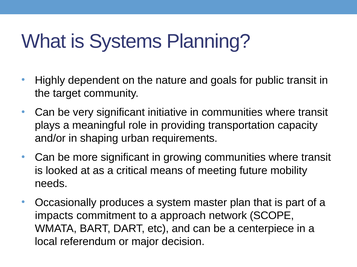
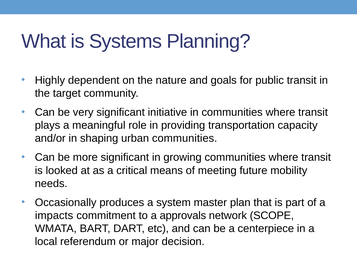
urban requirements: requirements -> communities (185, 139)
approach: approach -> approvals (183, 216)
